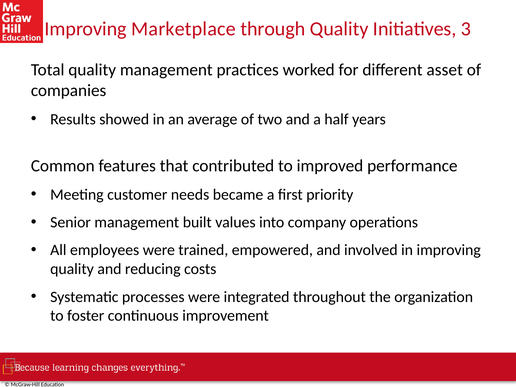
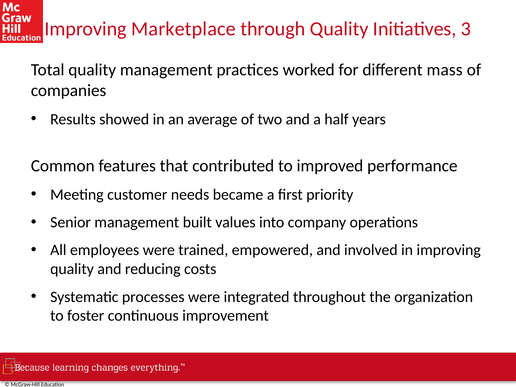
asset: asset -> mass (445, 70)
